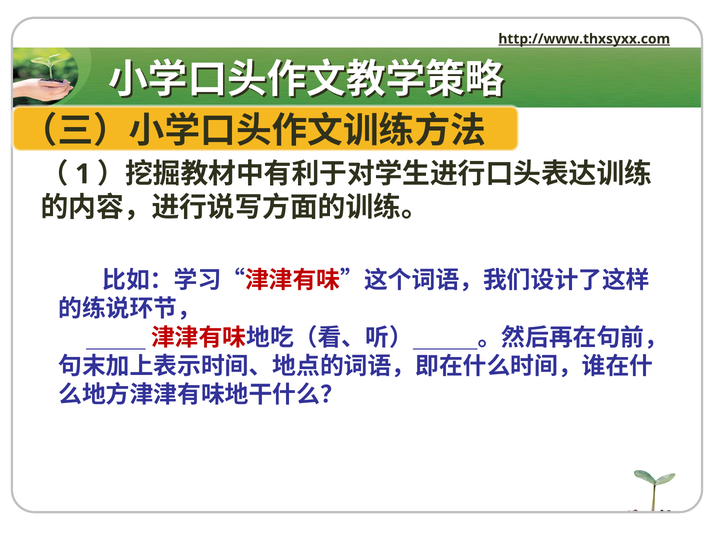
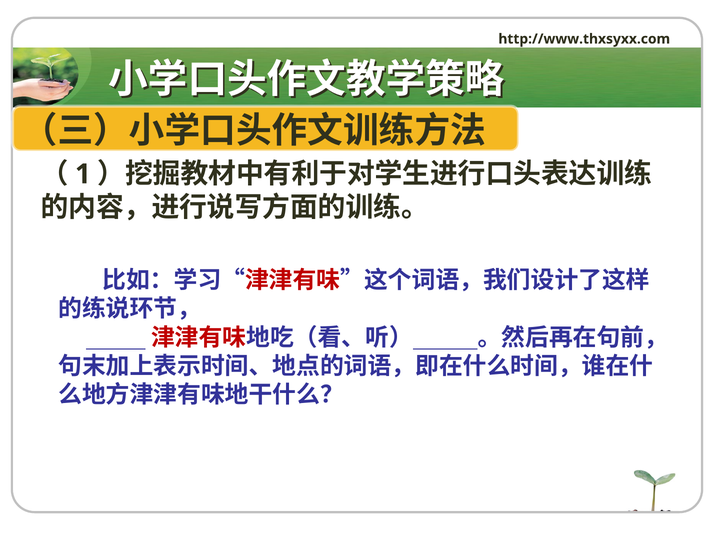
http://www.thxsyxx.com underline: present -> none (584, 39)
